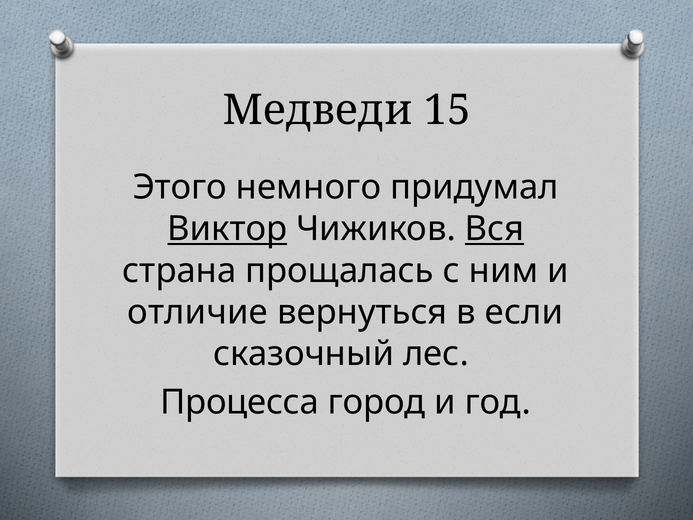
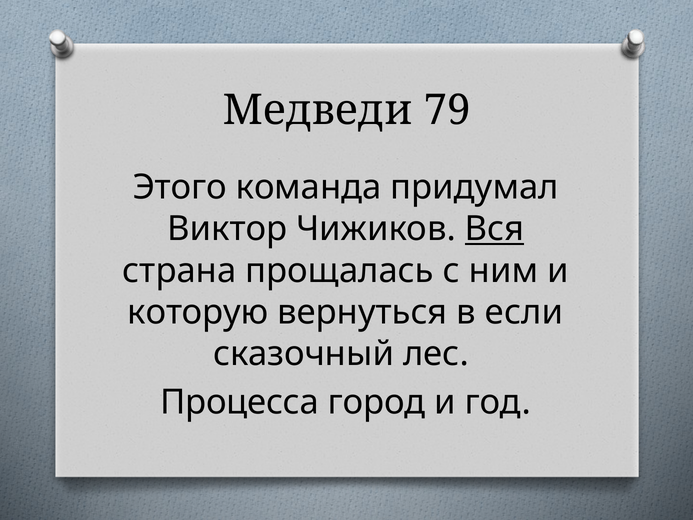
15: 15 -> 79 (447, 110)
немного: немного -> команда (309, 187)
Виктор underline: present -> none (227, 229)
отличие: отличие -> которую (198, 312)
